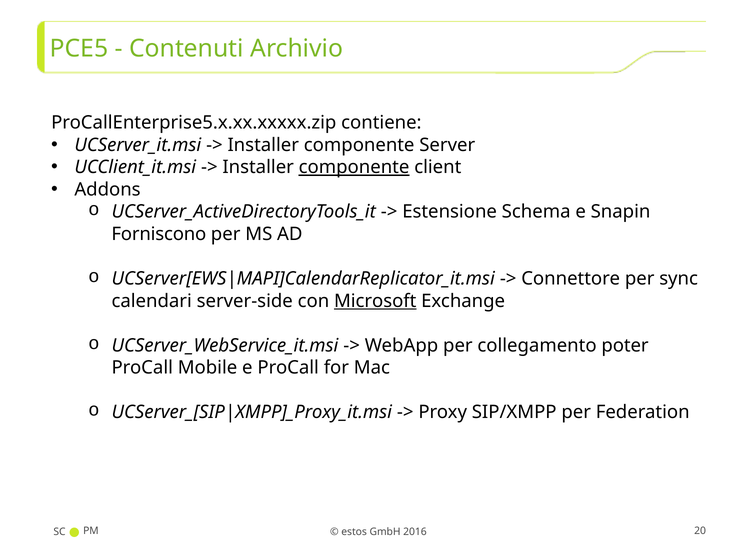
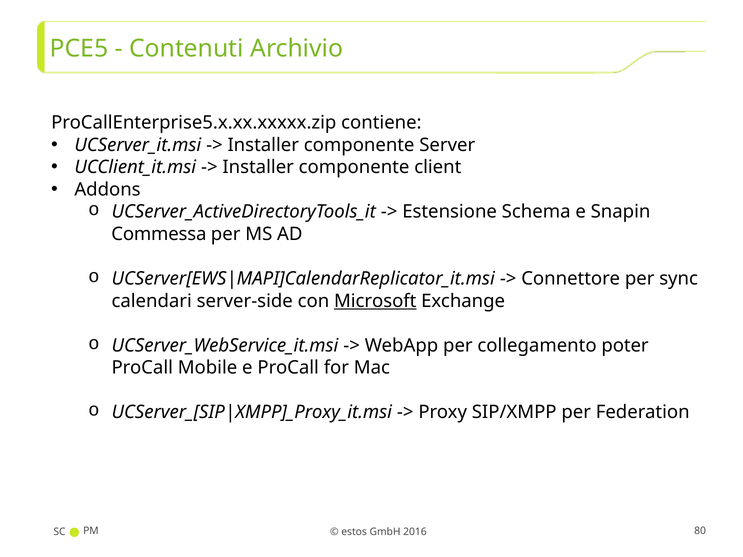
componente underline: present -> none (354, 167)
Forniscono: Forniscono -> Commessa (159, 234)
20: 20 -> 80 (700, 531)
